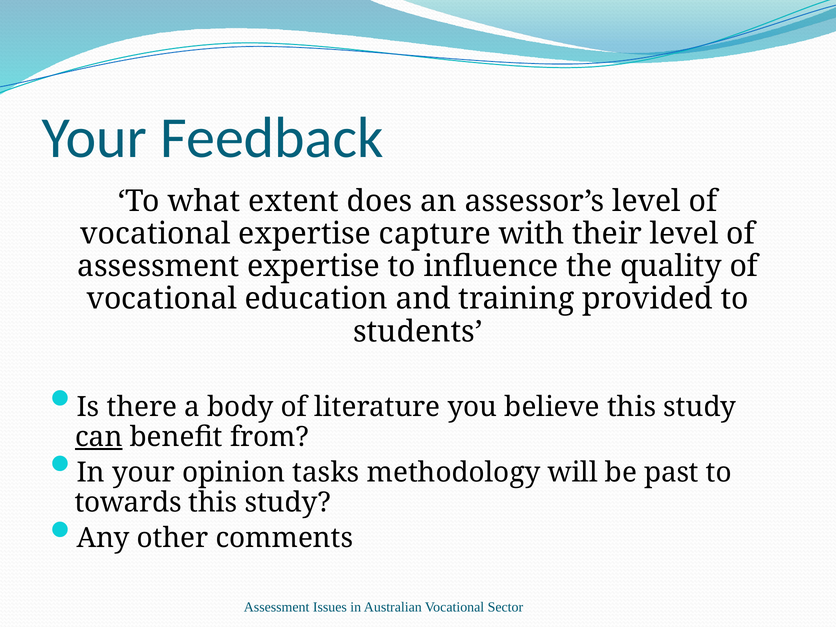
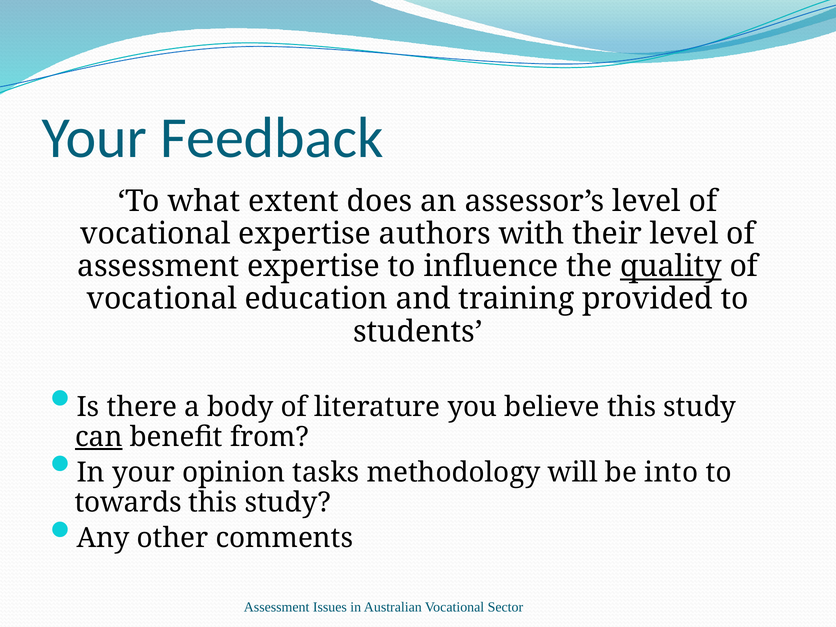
capture: capture -> authors (435, 234)
quality underline: none -> present (671, 266)
past: past -> into (671, 472)
